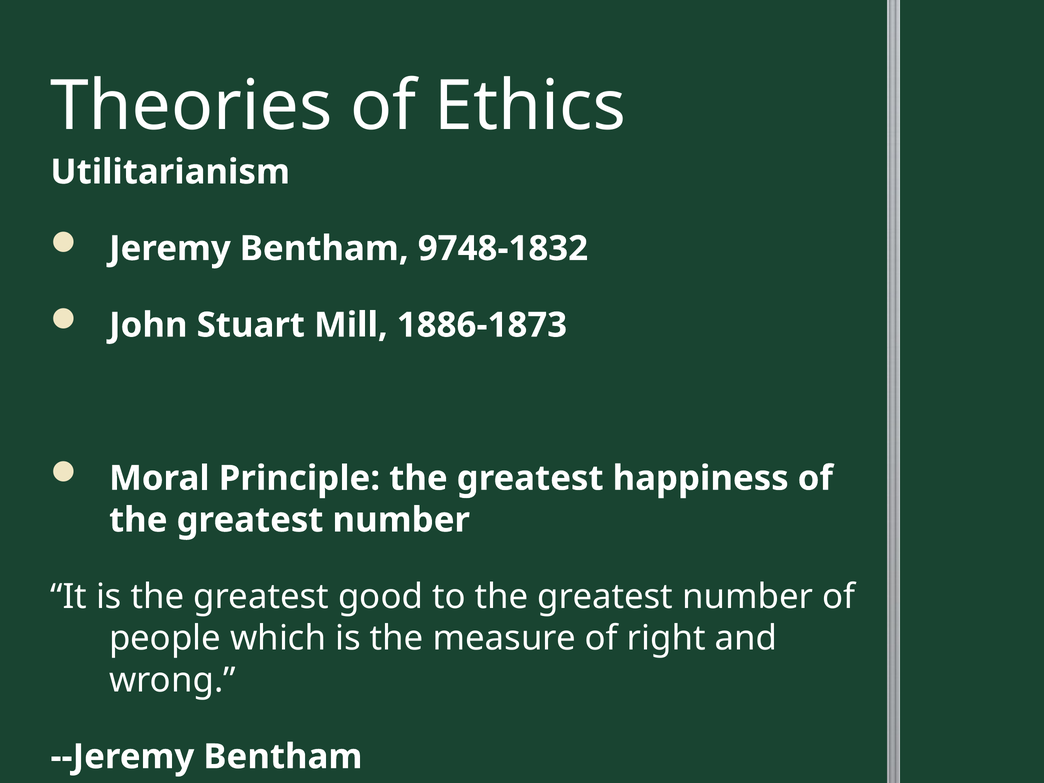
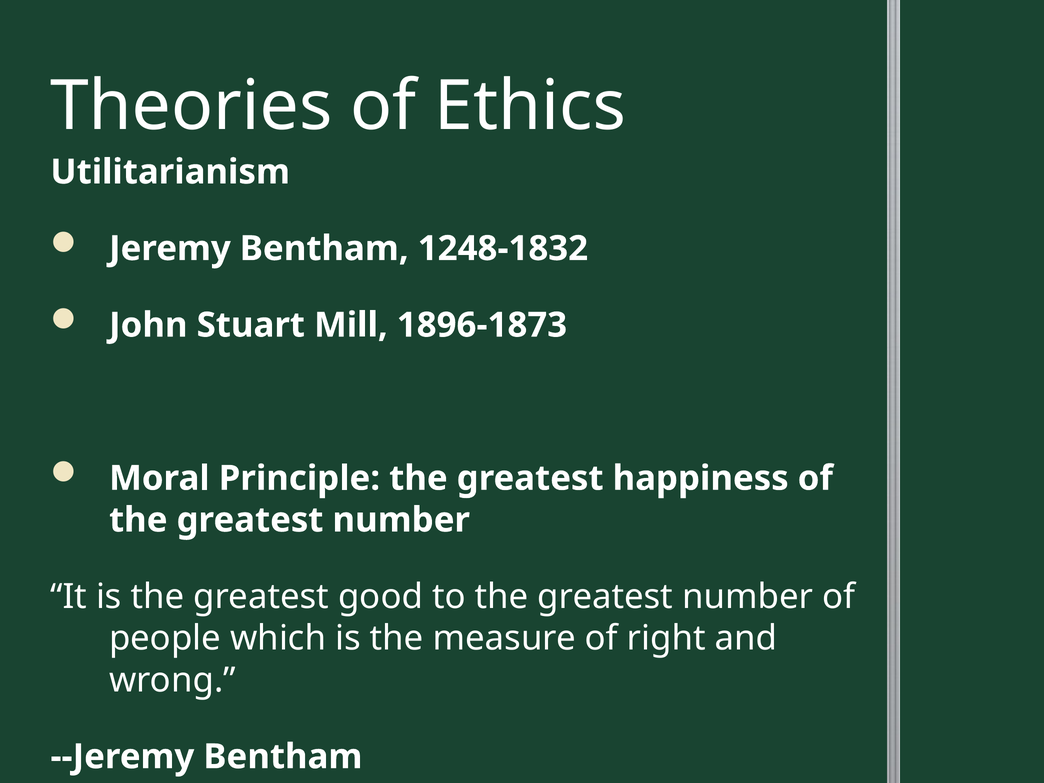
9748-1832: 9748-1832 -> 1248-1832 (503, 249)
1886-1873: 1886-1873 -> 1896-1873 (482, 325)
